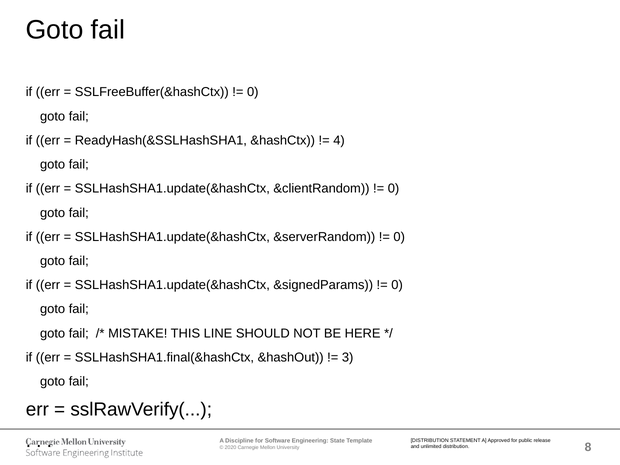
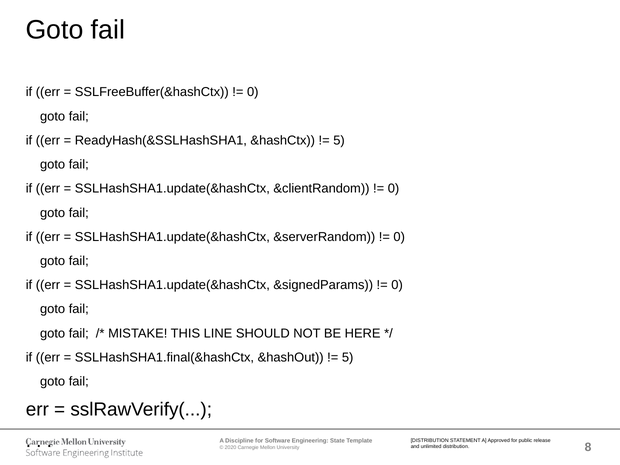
4: 4 -> 5 (339, 140)
3: 3 -> 5 (348, 357)
